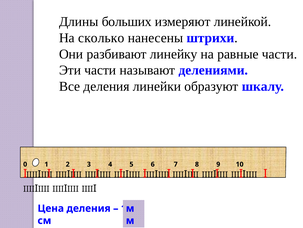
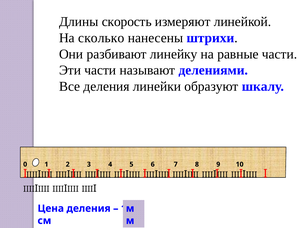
больших: больших -> скорость (127, 22)
